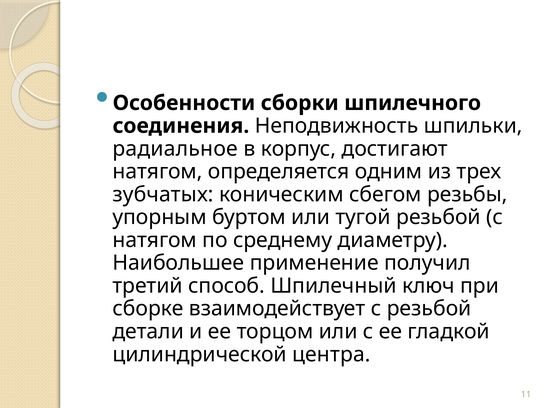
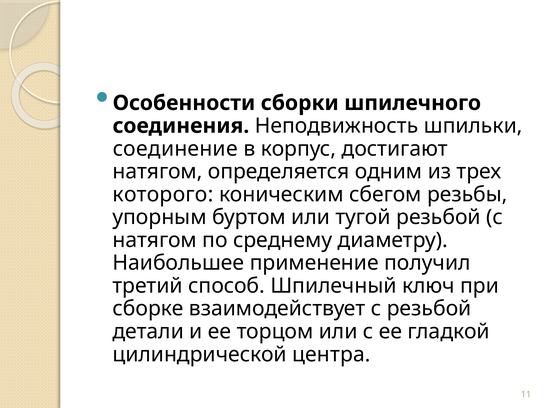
радиальное: радиальное -> соединение (175, 149)
зубчатых: зубчатых -> которого (163, 194)
